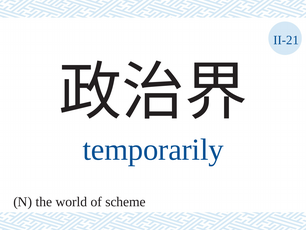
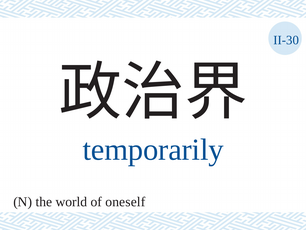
II-21: II-21 -> II-30 (286, 40)
scheme: scheme -> oneself (125, 201)
